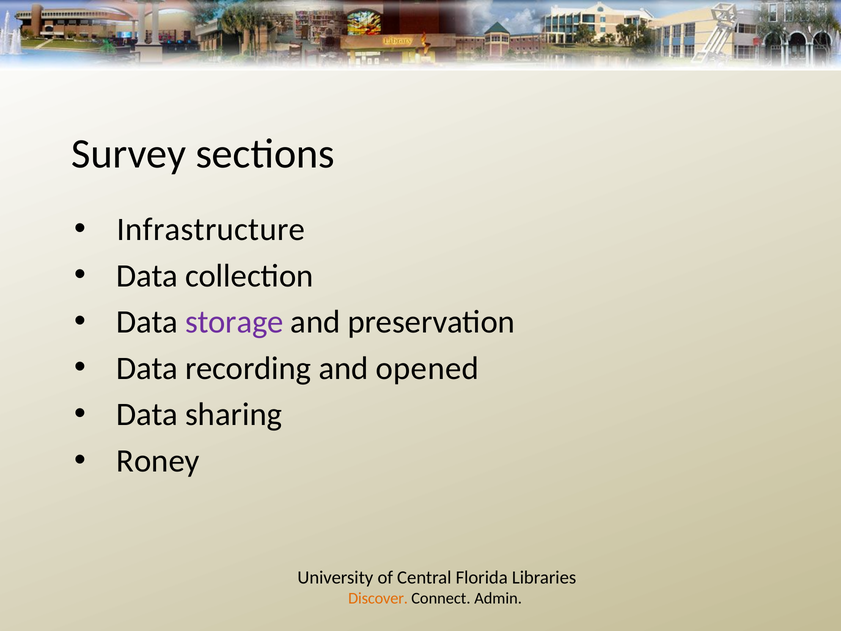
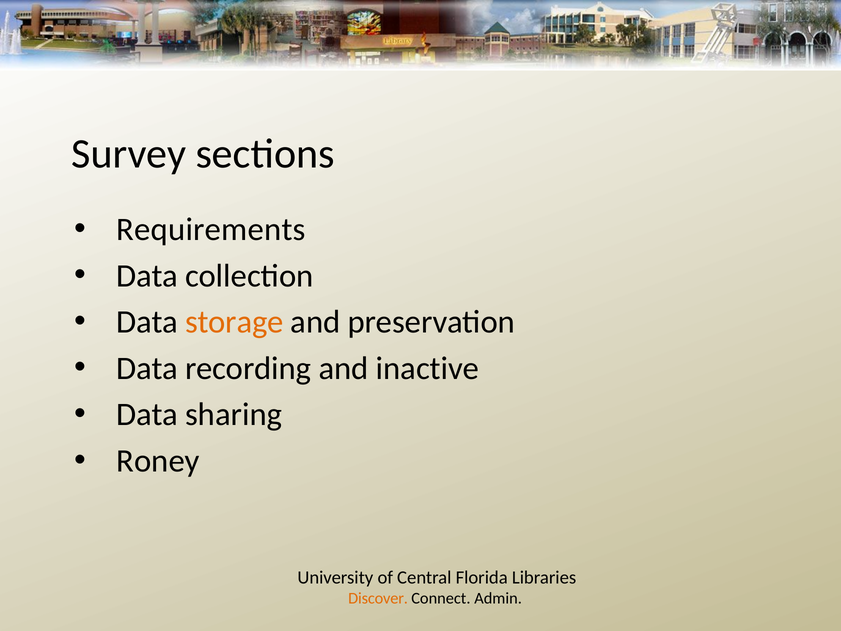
Infrastructure: Infrastructure -> Requirements (211, 229)
storage colour: purple -> orange (234, 322)
opened: opened -> inactive (428, 368)
